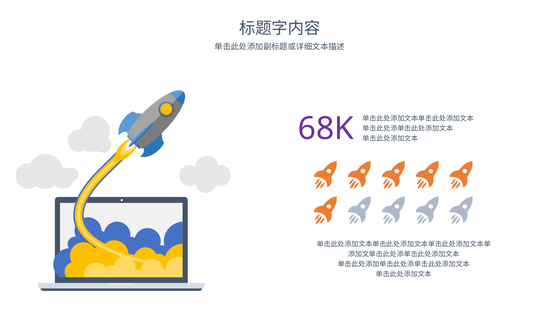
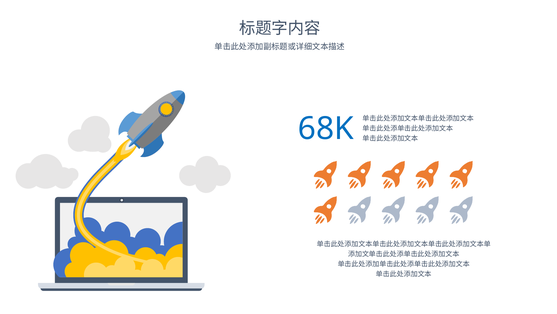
68K colour: purple -> blue (326, 128)
